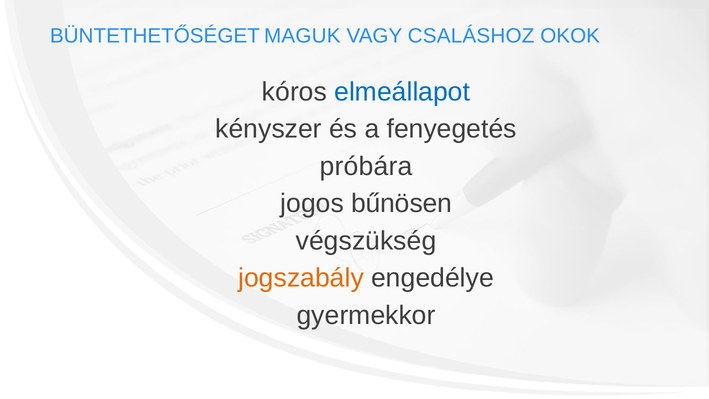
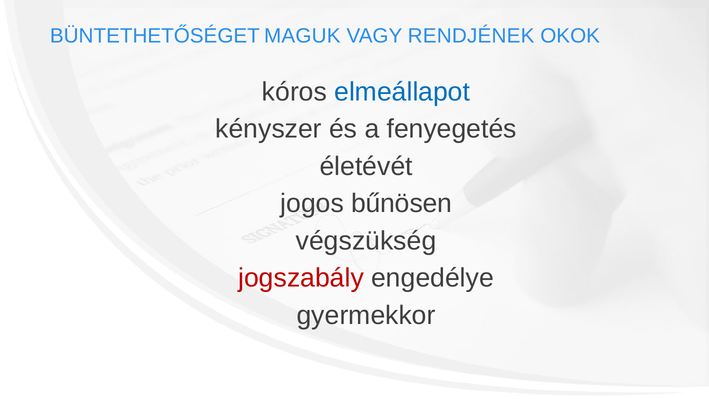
CSALÁSHOZ: CSALÁSHOZ -> RENDJÉNEK (471, 36)
próbára: próbára -> életévét (366, 166)
jogszabály colour: orange -> red (301, 278)
